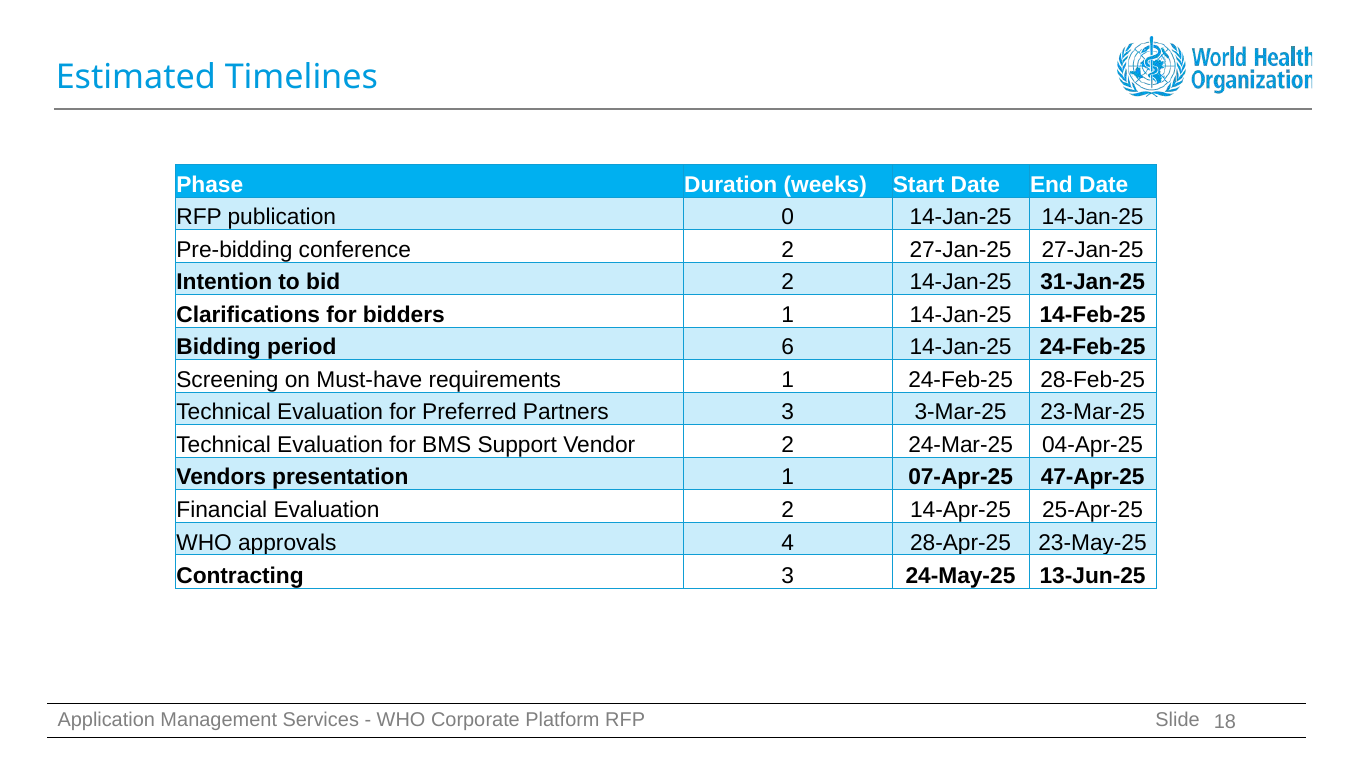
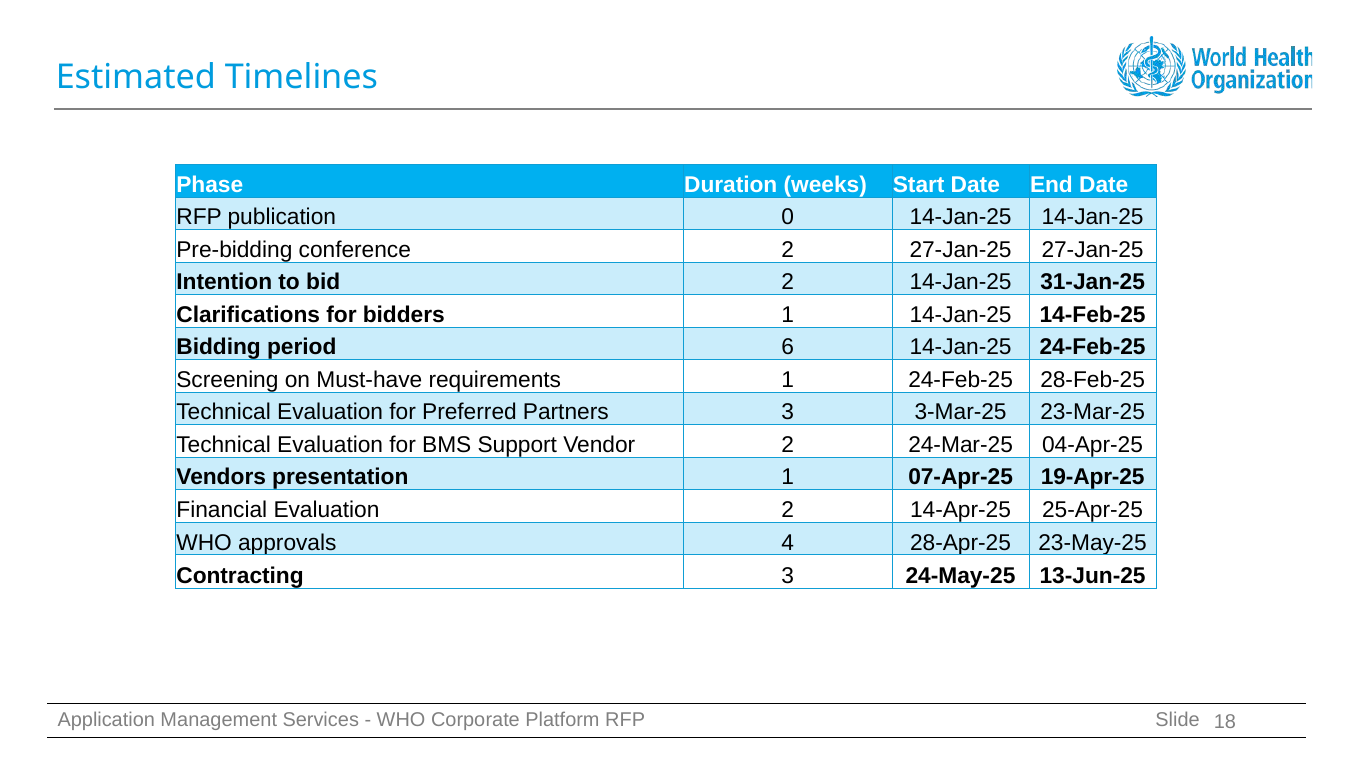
47-Apr-25: 47-Apr-25 -> 19-Apr-25 (1093, 477)
